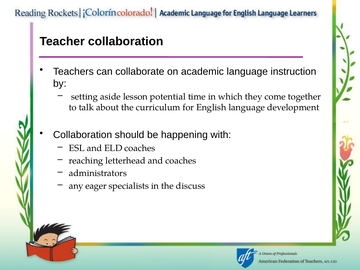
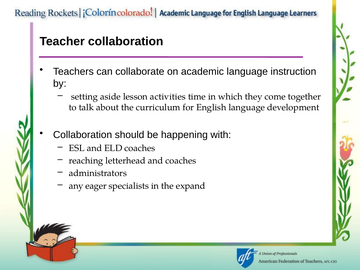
potential: potential -> activities (168, 97)
discuss: discuss -> expand (191, 186)
